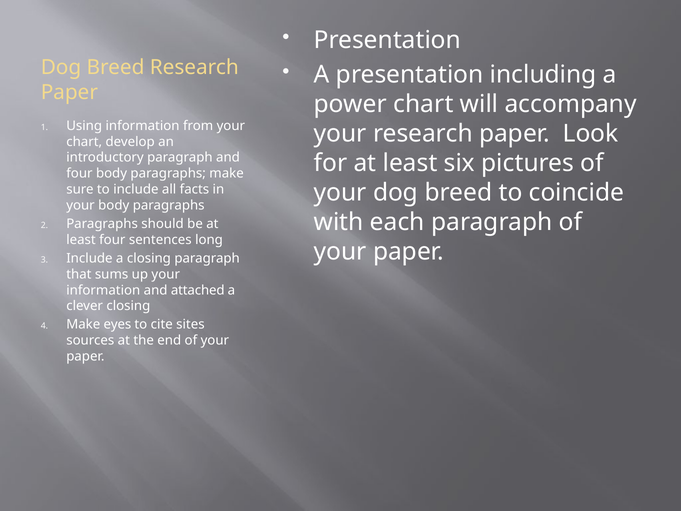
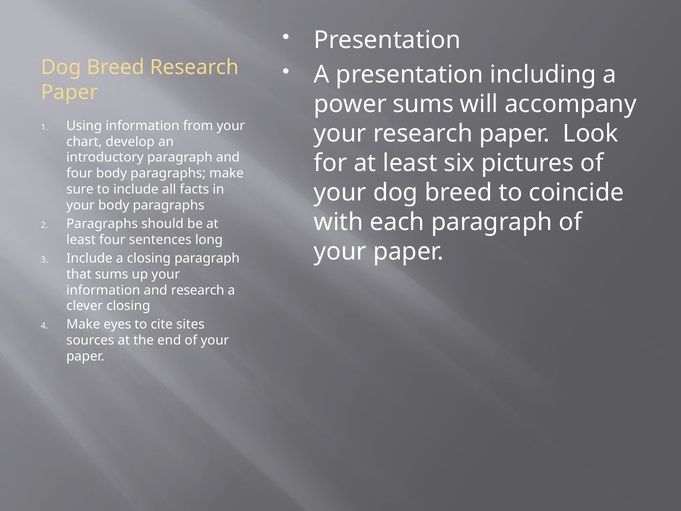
power chart: chart -> sums (423, 104)
and attached: attached -> research (198, 290)
